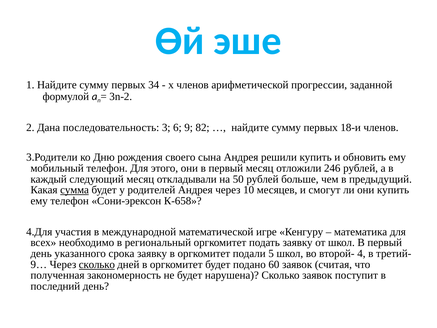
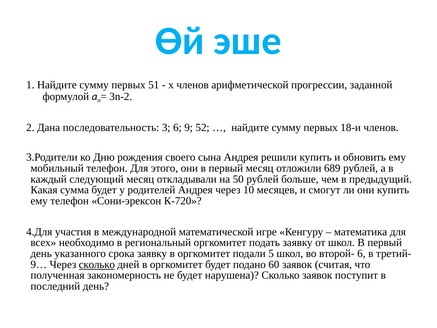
34: 34 -> 51 (154, 85)
82: 82 -> 52 (203, 128)
246: 246 -> 689 (332, 168)
сумма underline: present -> none (75, 190)
К-658: К-658 -> К-720 (183, 201)
второй- 4: 4 -> 6 (361, 253)
